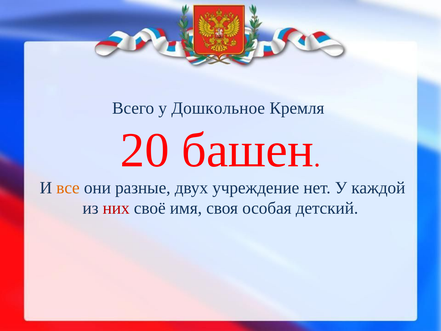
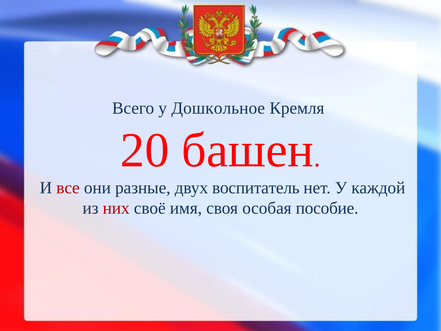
все colour: orange -> red (68, 188)
учреждение: учреждение -> воспитатель (256, 188)
детский: детский -> пособие (327, 208)
